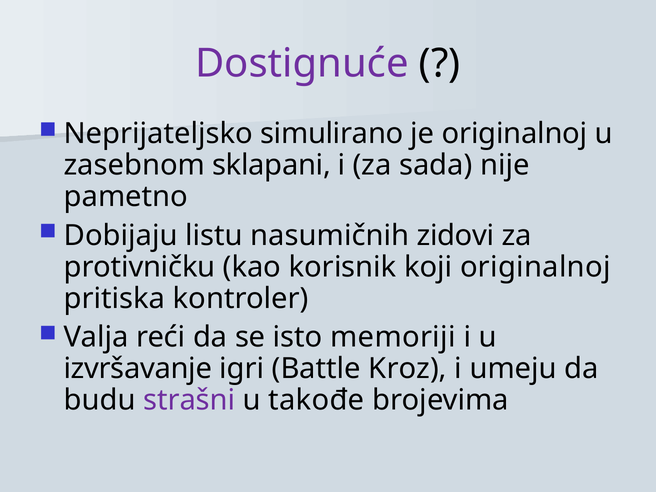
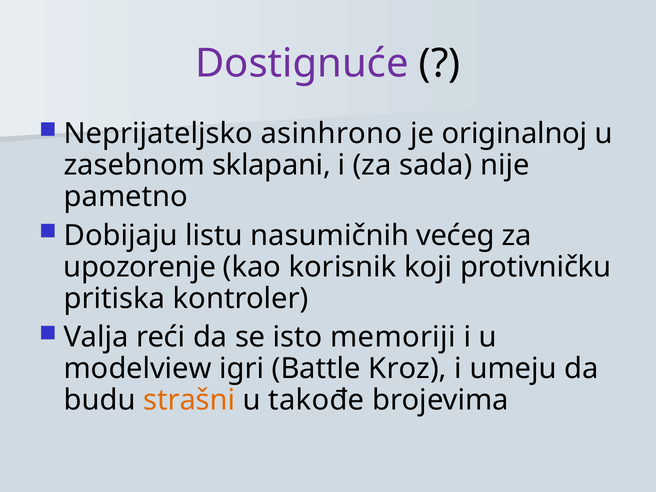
simulirano: simulirano -> asinhrono (331, 134)
zidovi: zidovi -> većeg (455, 236)
protivničku: protivničku -> upozorenje (140, 267)
koji originalnoj: originalnoj -> protivničku (536, 267)
izvršavanje: izvršavanje -> modelview (138, 369)
strašni colour: purple -> orange (189, 400)
